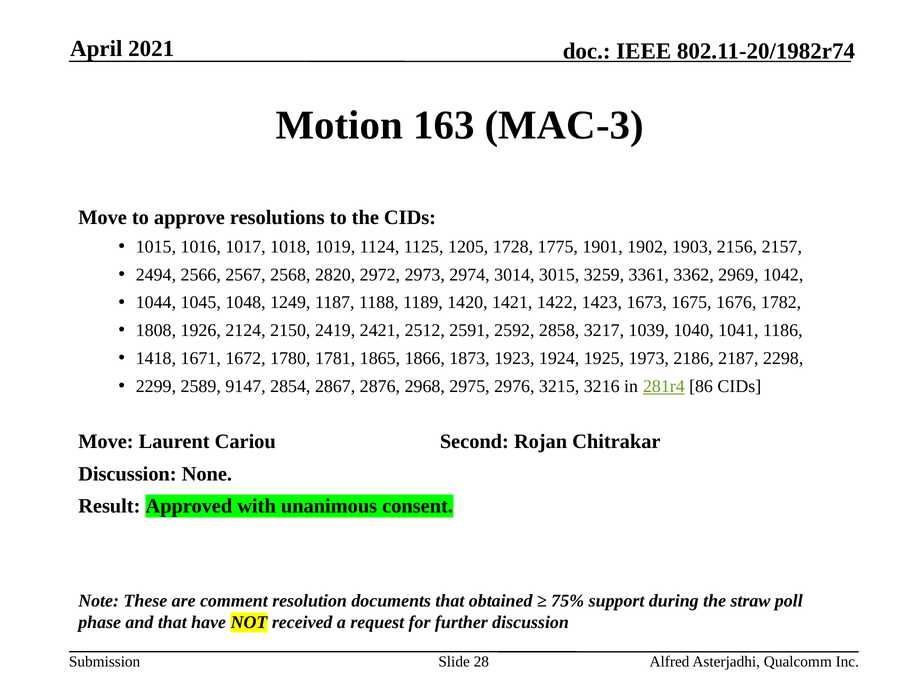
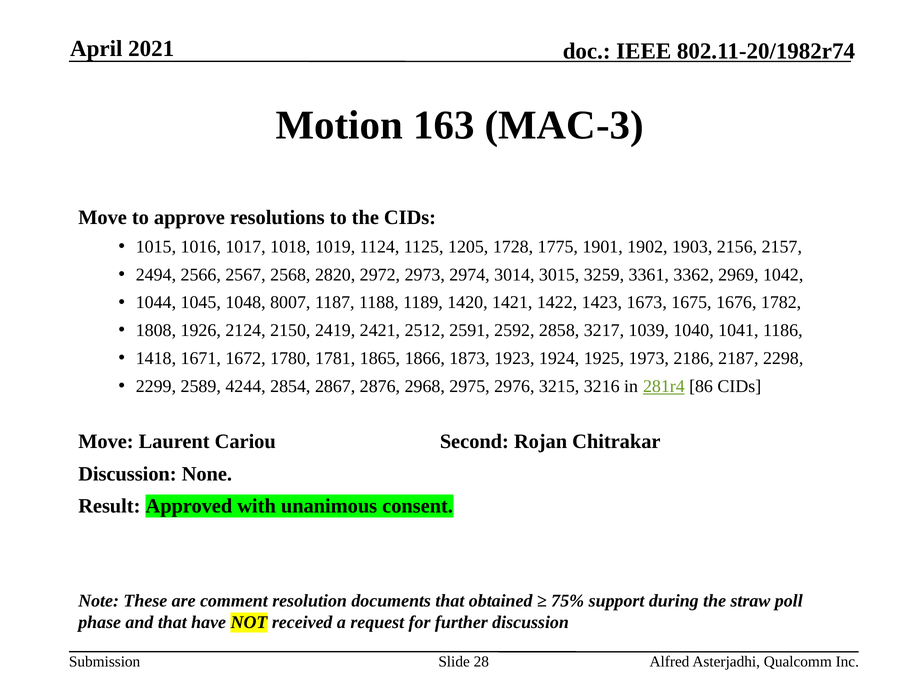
1249: 1249 -> 8007 (290, 303)
9147: 9147 -> 4244 (246, 386)
